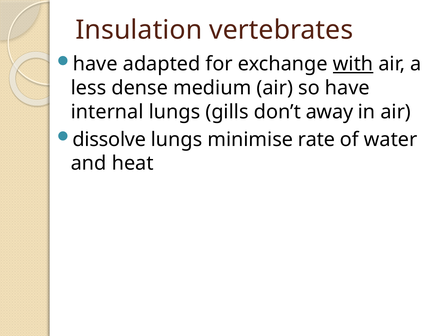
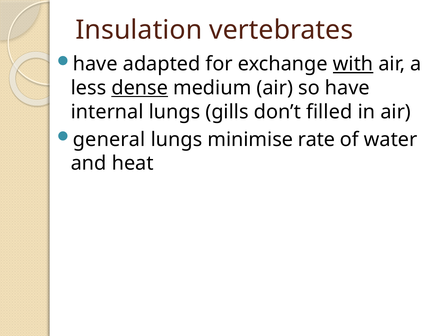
dense underline: none -> present (140, 88)
away: away -> filled (329, 112)
dissolve: dissolve -> general (109, 140)
